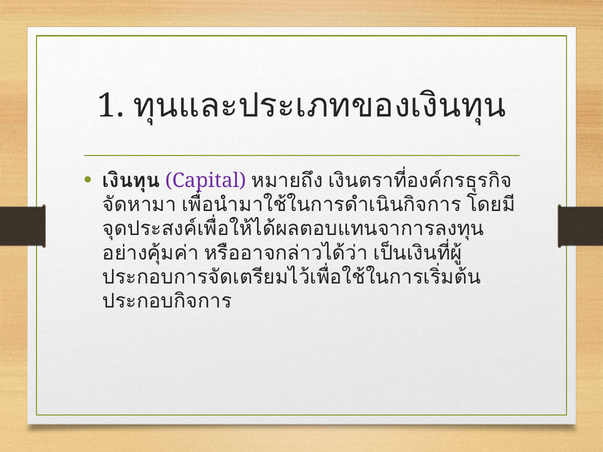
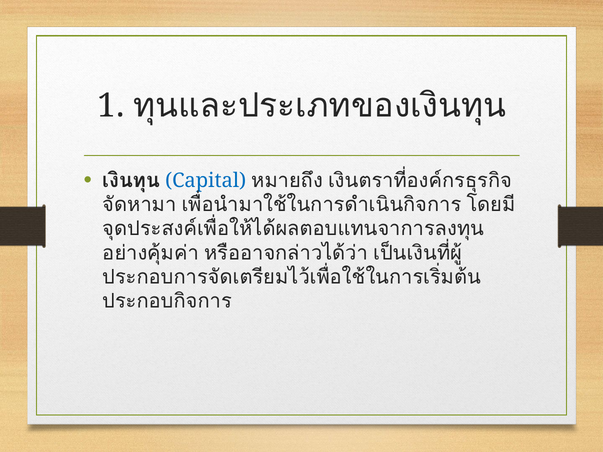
Capital colour: purple -> blue (206, 181)
